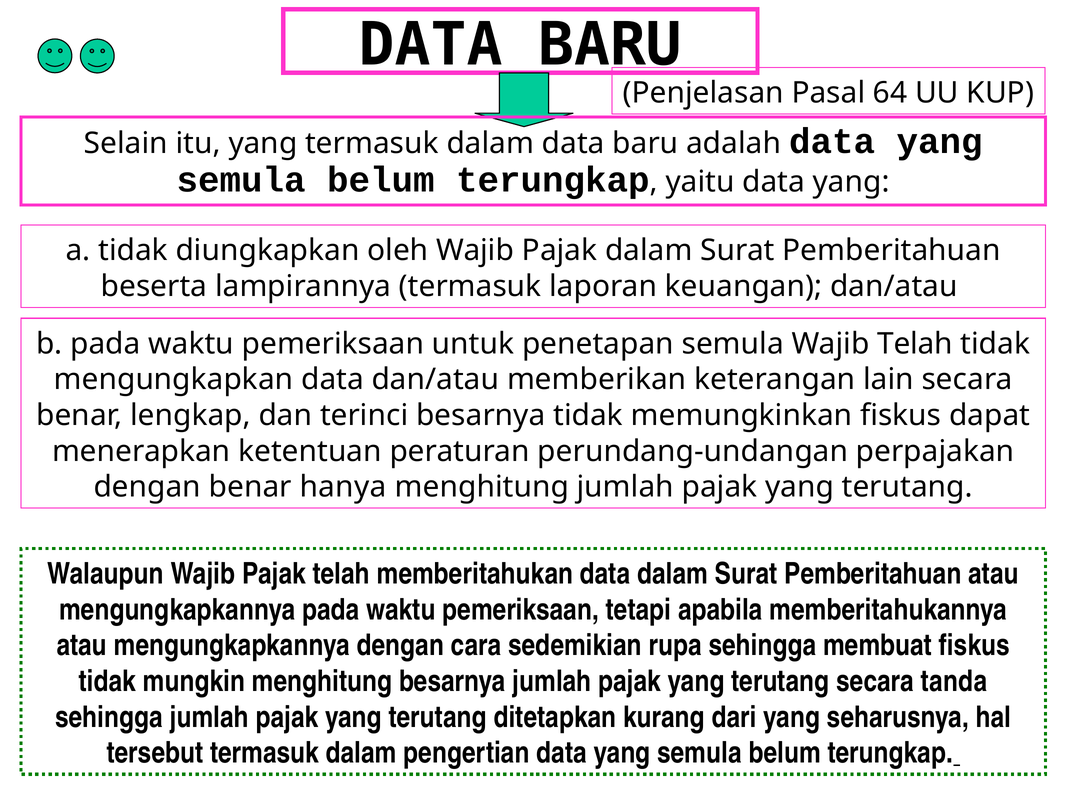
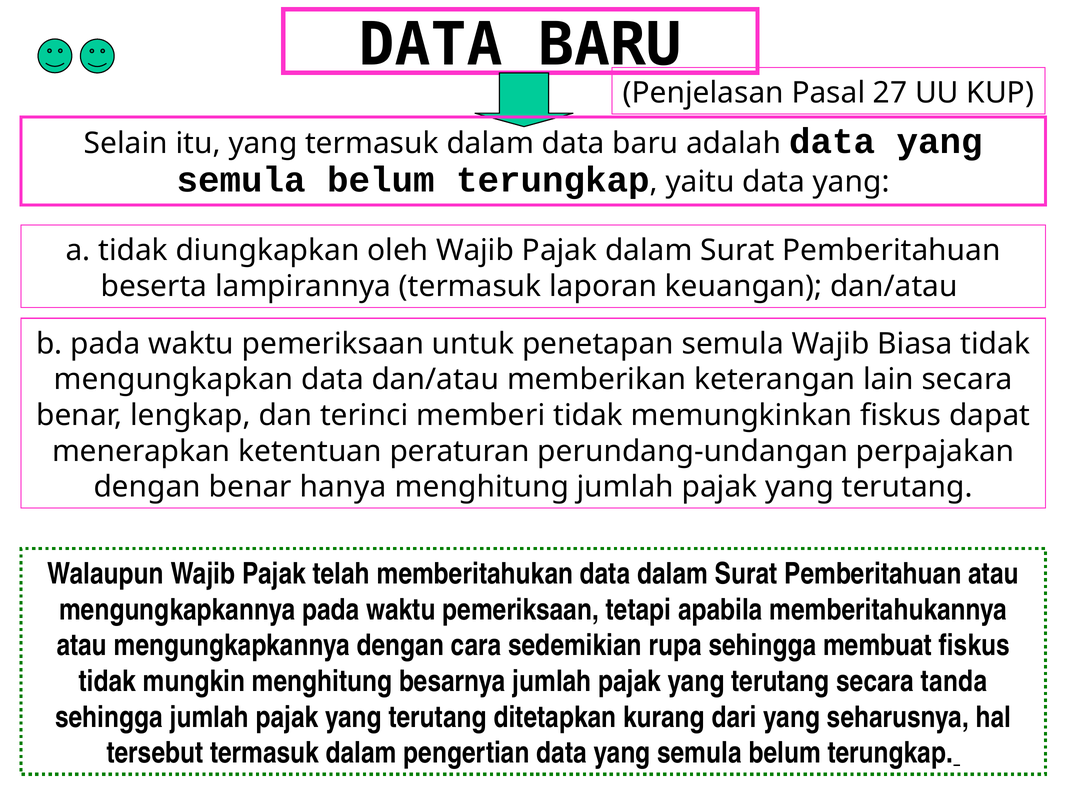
64: 64 -> 27 (890, 93)
Wajib Telah: Telah -> Biasa (915, 344)
terinci besarnya: besarnya -> memberi (481, 415)
